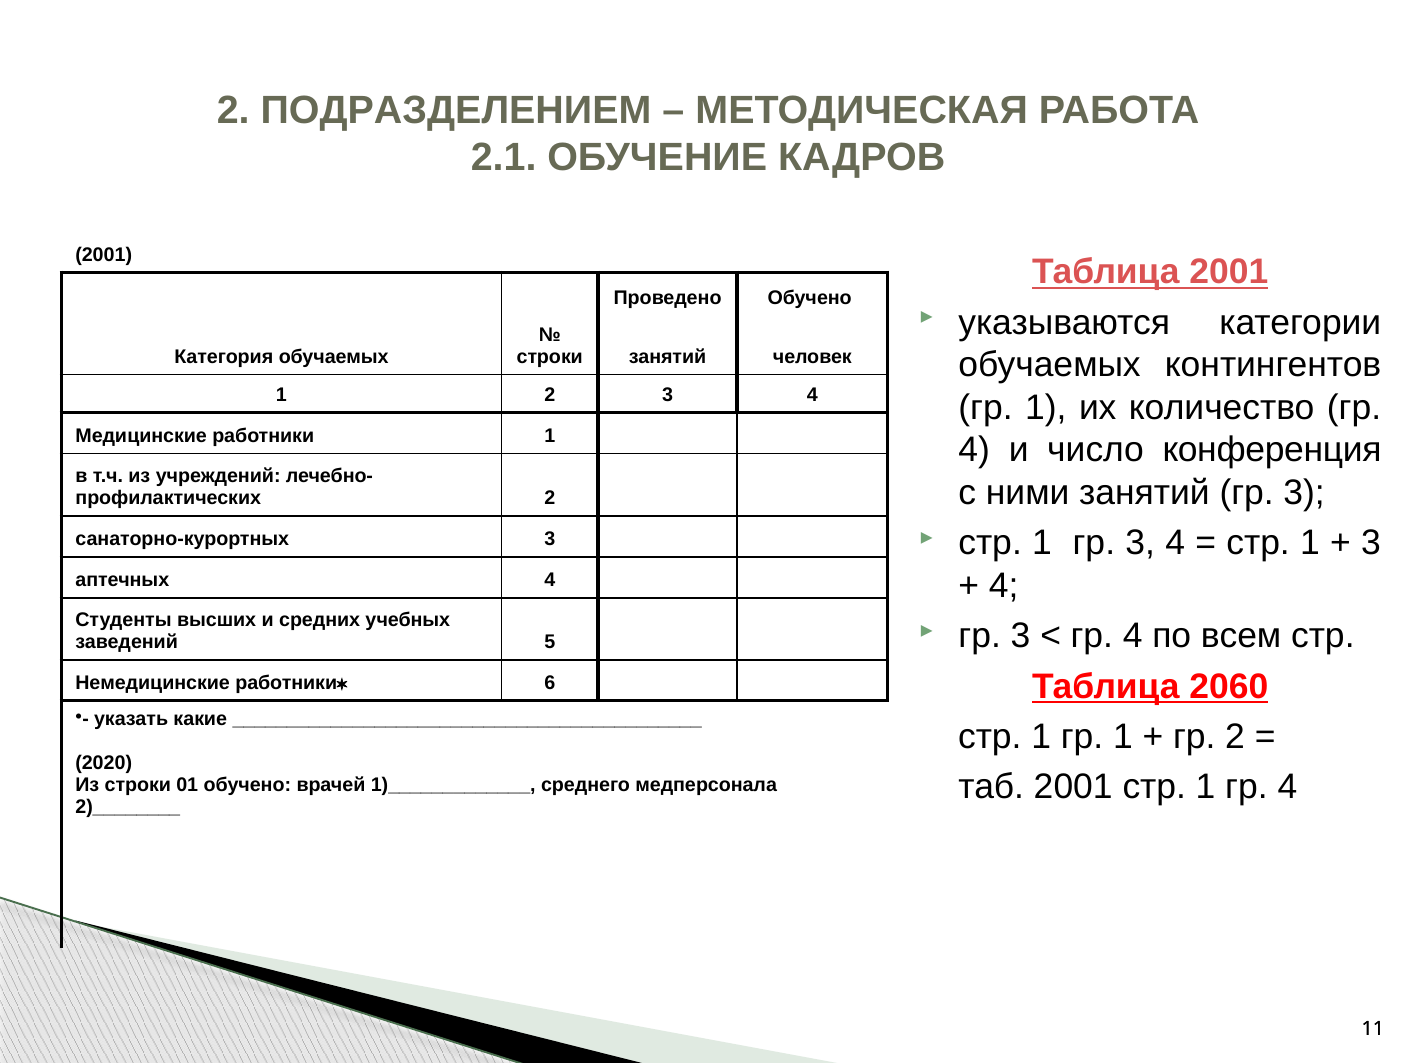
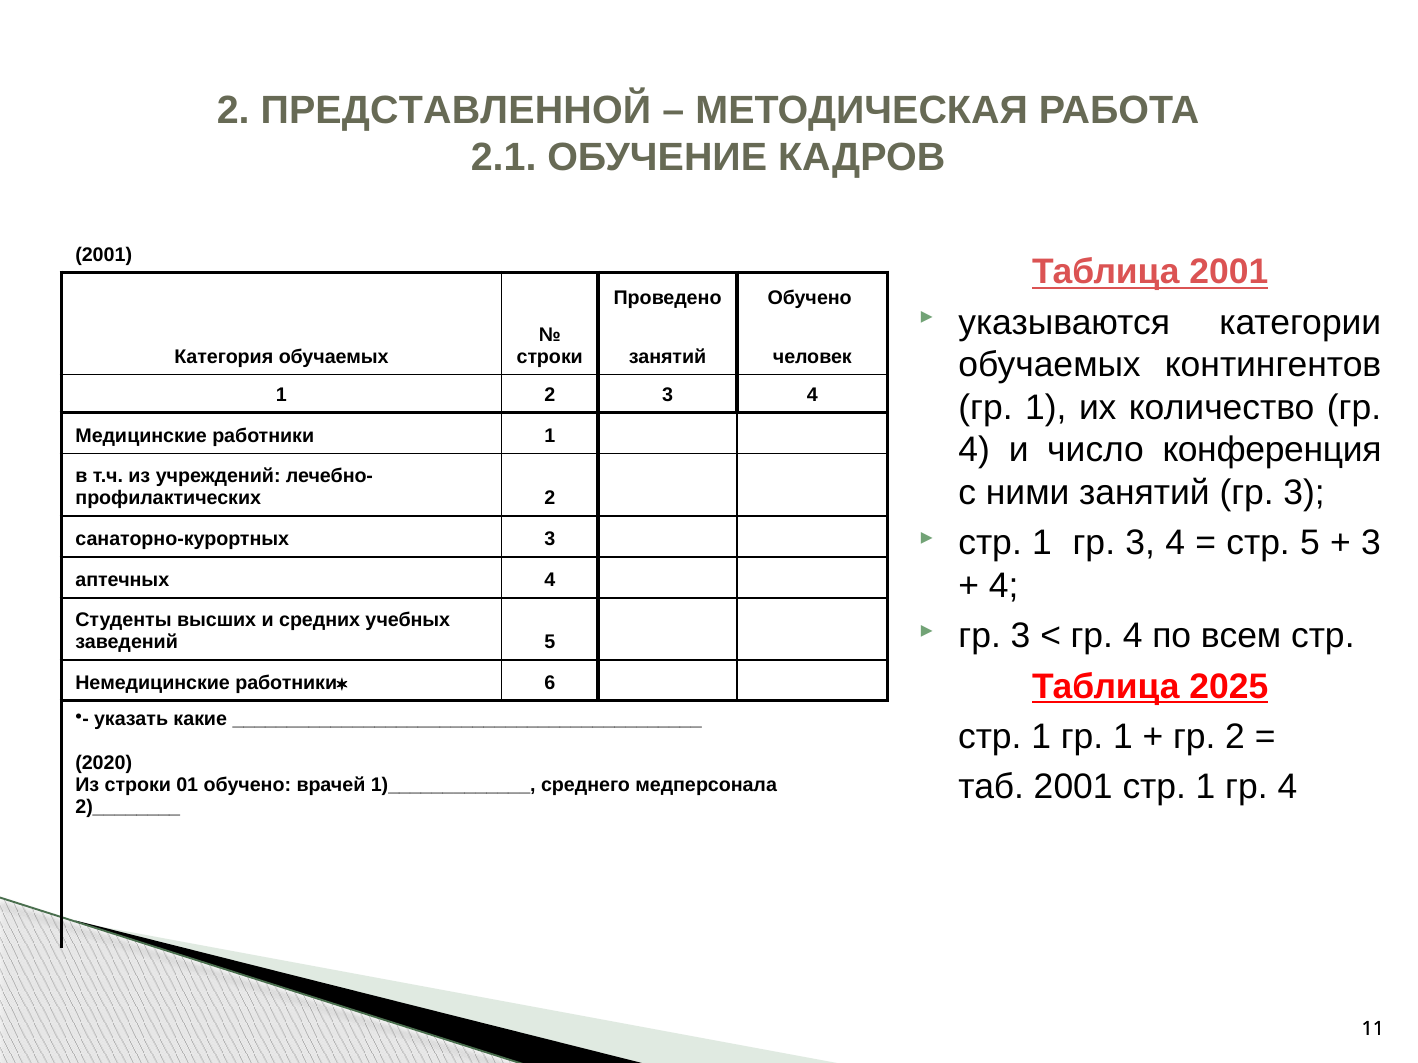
ПОДРАЗДЕЛЕНИЕМ: ПОДРАЗДЕЛЕНИЕМ -> ПРЕДСТАВЛЕННОЙ (456, 110)
1: 1 -> 5 (1310, 543)
2060: 2060 -> 2025 (1229, 687)
